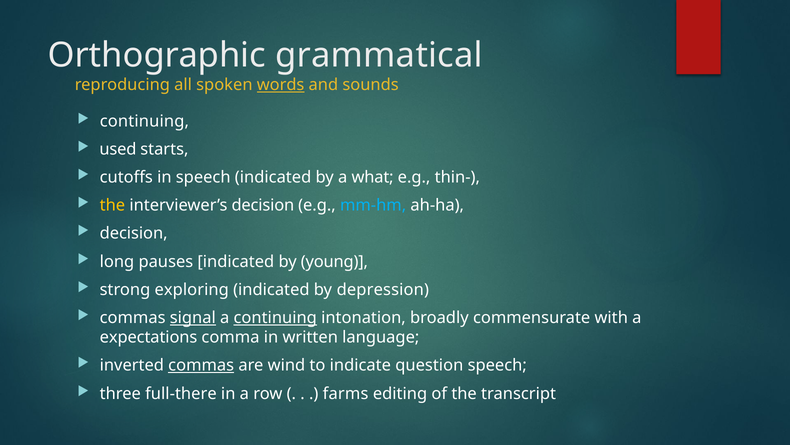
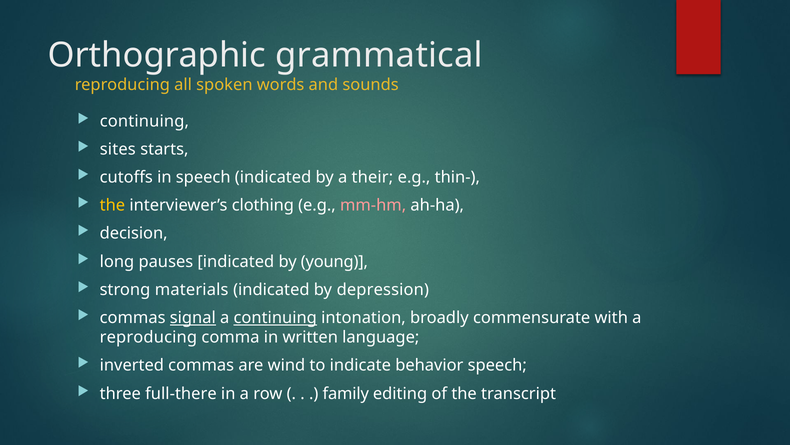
words underline: present -> none (281, 85)
used: used -> sites (118, 149)
what: what -> their (372, 177)
interviewer’s decision: decision -> clothing (263, 205)
mm-hm colour: light blue -> pink (373, 205)
exploring: exploring -> materials (192, 289)
expectations: expectations -> reproducing (148, 337)
commas underline: present -> none (201, 365)
question: question -> behavior (429, 365)
farms: farms -> family (346, 393)
